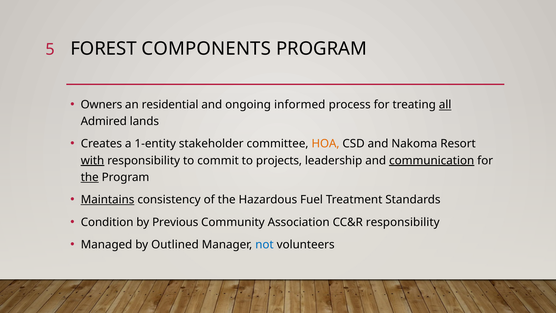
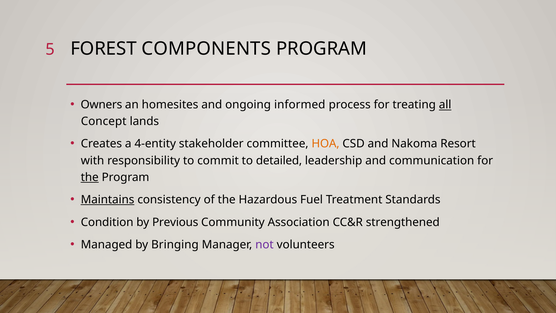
residential: residential -> homesites (170, 105)
Admired: Admired -> Concept (104, 121)
1-entity: 1-entity -> 4-entity (155, 144)
with underline: present -> none (93, 160)
projects: projects -> detailed (279, 160)
communication underline: present -> none (432, 160)
CC&R responsibility: responsibility -> strengthened (403, 222)
Outlined: Outlined -> Bringing (175, 244)
not colour: blue -> purple (264, 244)
